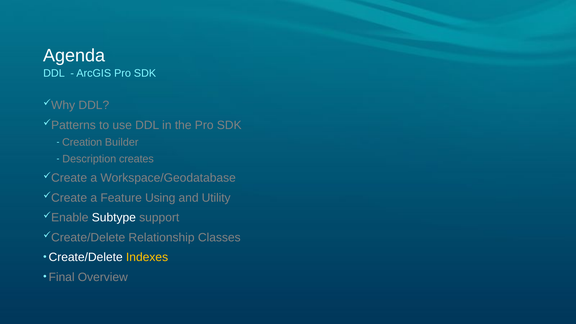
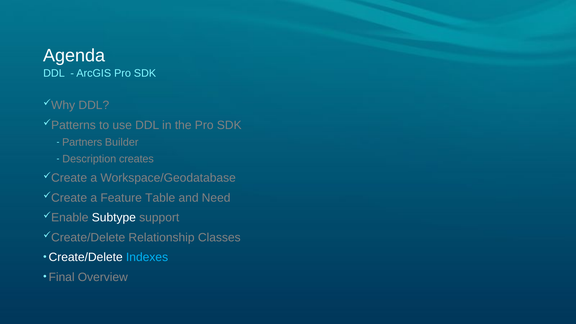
Creation: Creation -> Partners (82, 142)
Using: Using -> Table (160, 198)
Utility: Utility -> Need (216, 198)
Indexes colour: yellow -> light blue (147, 257)
